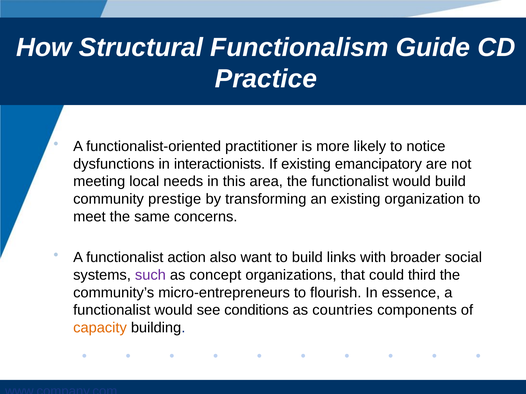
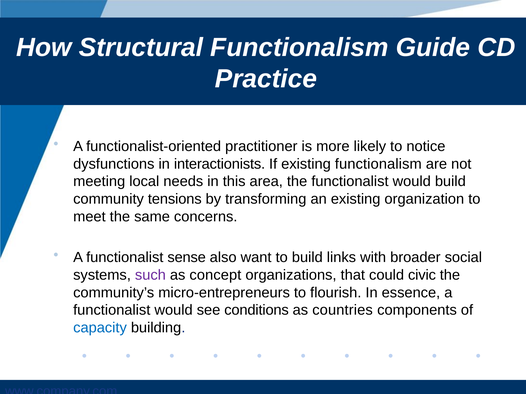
existing emancipatory: emancipatory -> functionalism (378, 164)
prestige: prestige -> tensions (175, 199)
action: action -> sense (187, 258)
third: third -> civic (422, 275)
capacity colour: orange -> blue (100, 328)
